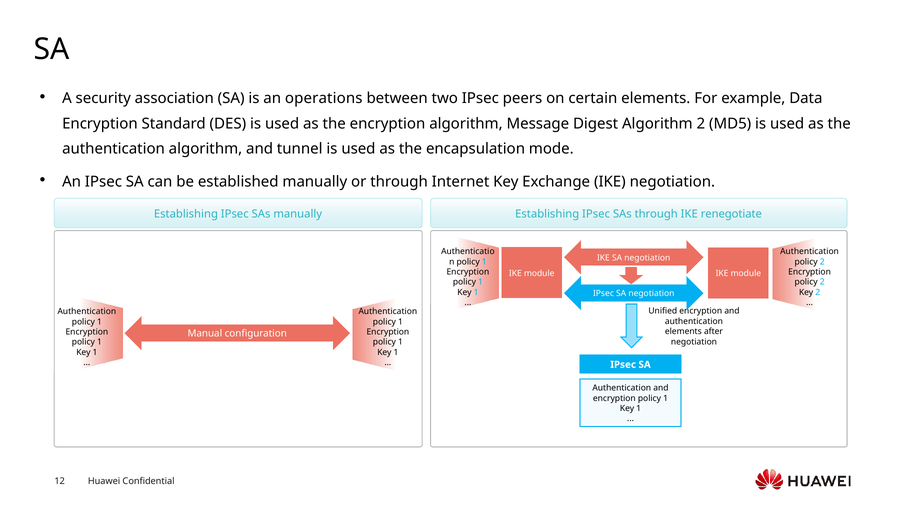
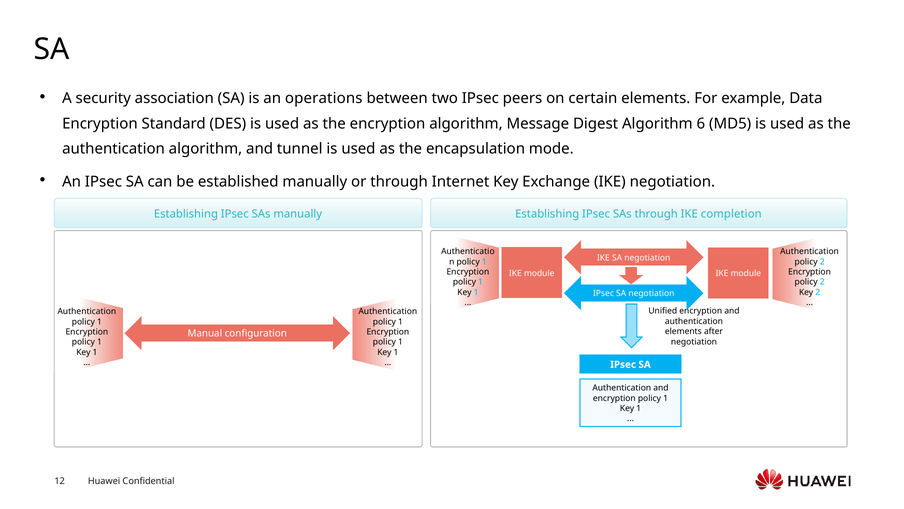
Algorithm 2: 2 -> 6 (701, 124)
renegotiate: renegotiate -> completion (731, 214)
